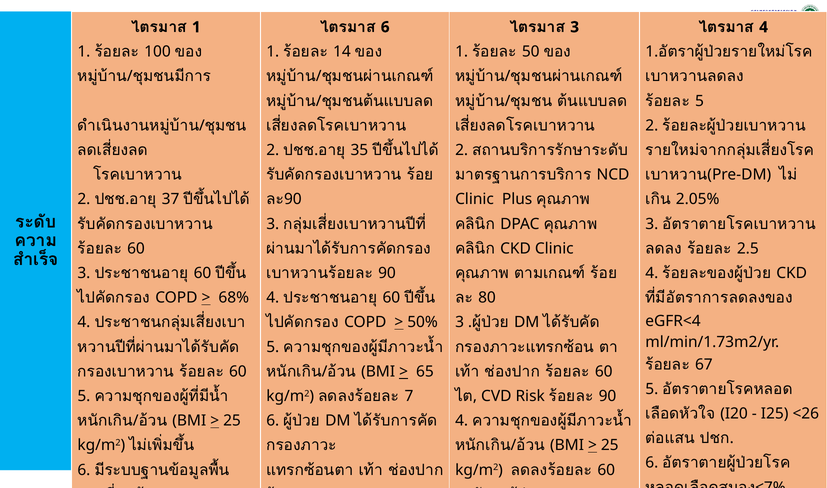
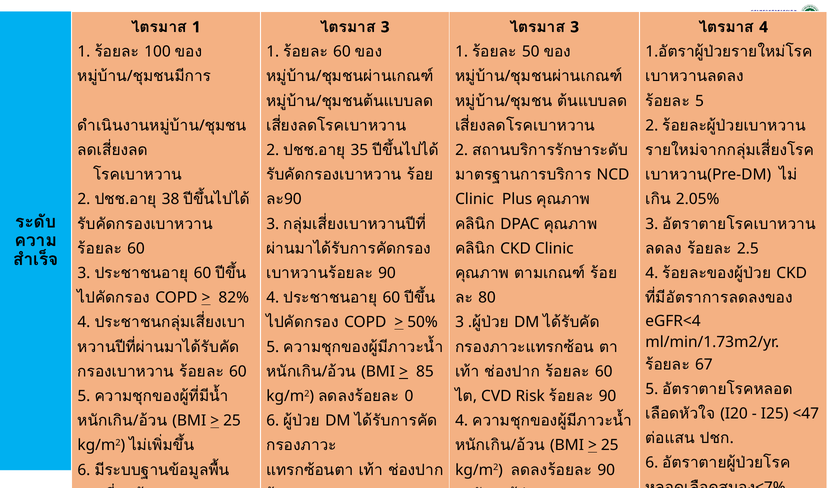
6: 6 -> 3 (385, 27)
14: 14 -> 60 (342, 52)
37: 37 -> 38 (171, 199)
68%: 68% -> 82% (234, 298)
65: 65 -> 85 (425, 372)
7: 7 -> 0 (409, 396)
<26: <26 -> <47 (806, 414)
60: 60 -> 90 (606, 470)
